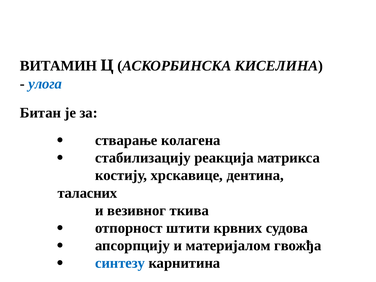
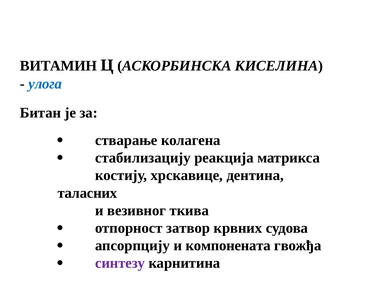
штити: штити -> затвор (188, 228)
материјалом: материјалом -> компонената (228, 246)
синтезу colour: blue -> purple (120, 263)
